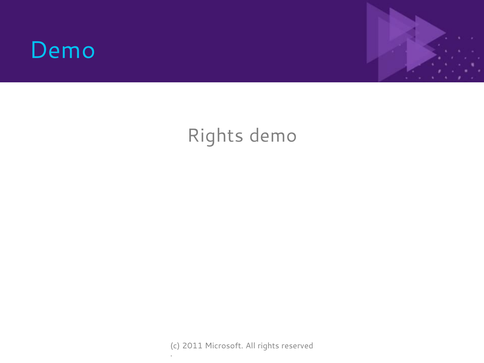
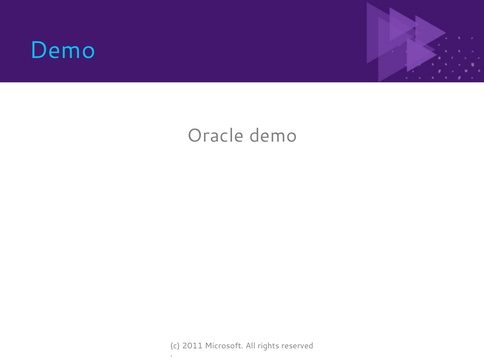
Rights: Rights -> Oracle (215, 136)
